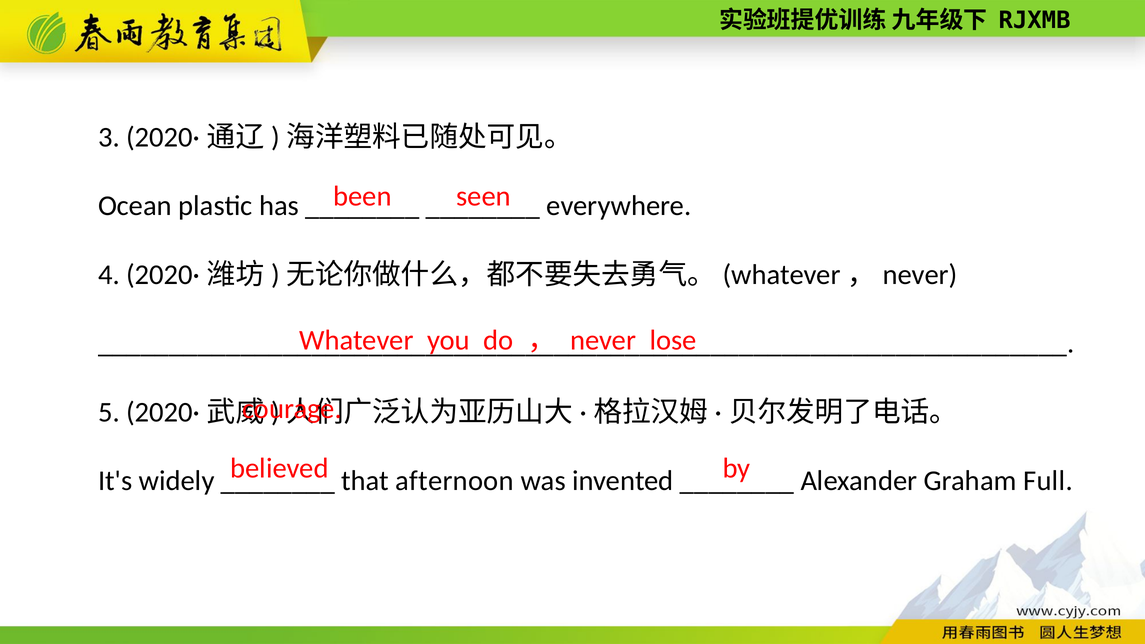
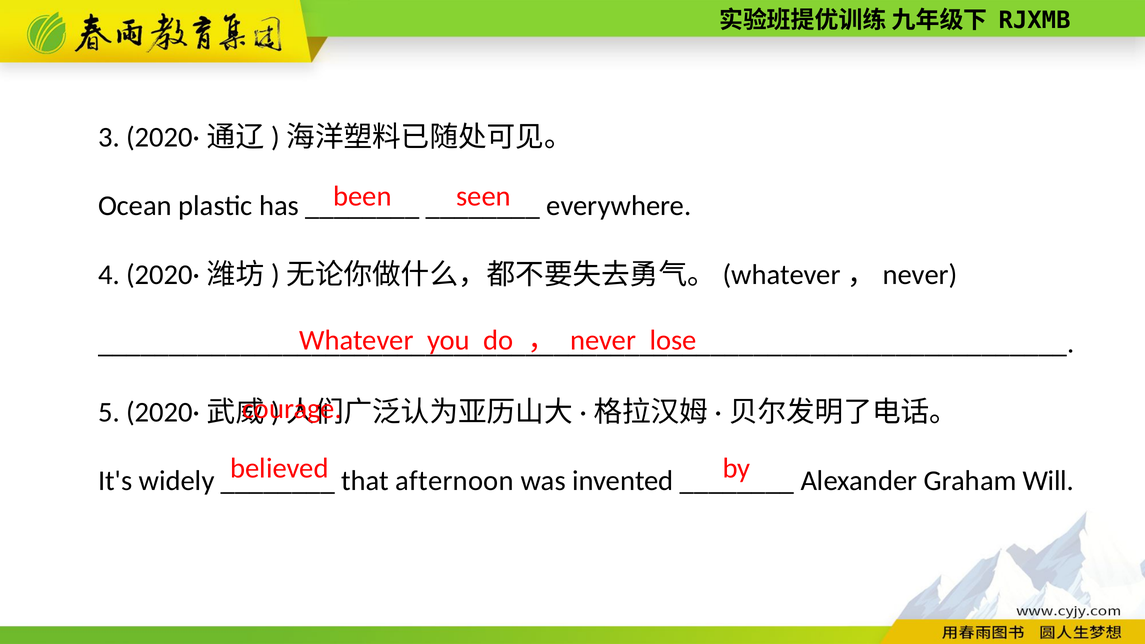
Full: Full -> Will (1048, 481)
